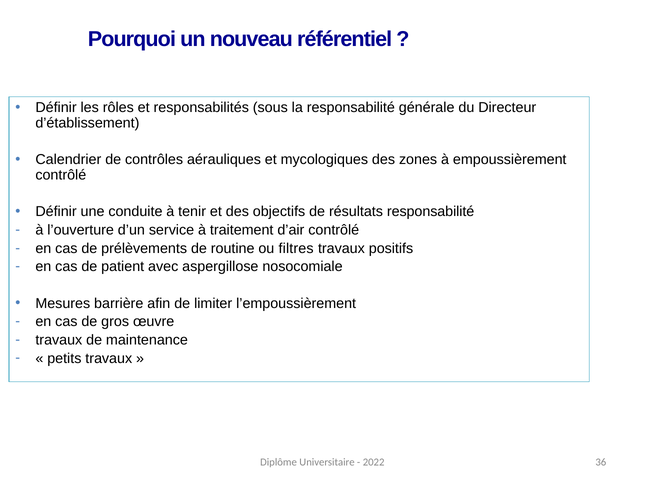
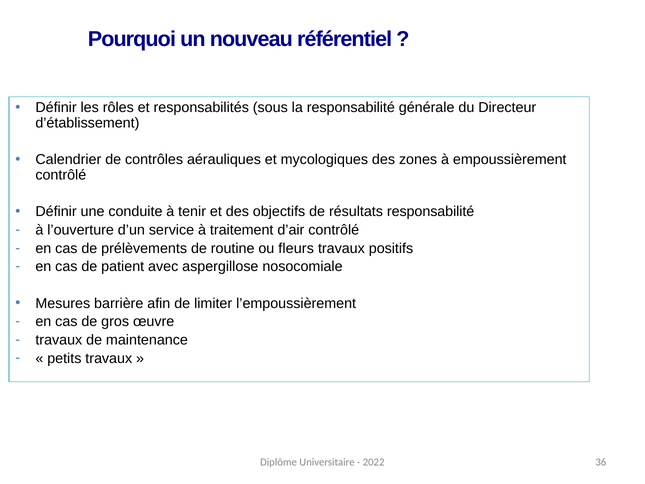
filtres: filtres -> fleurs (296, 248)
